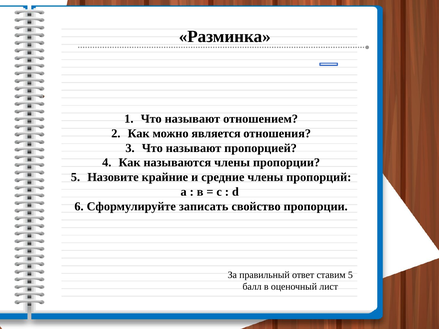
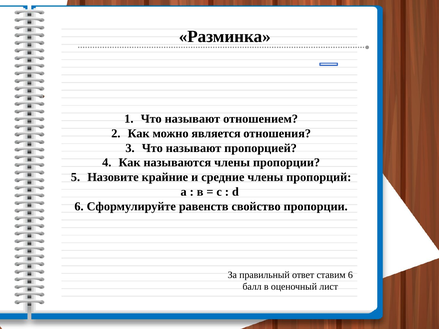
записать: записать -> равенств (204, 207)
ставим 5: 5 -> 6 (350, 275)
